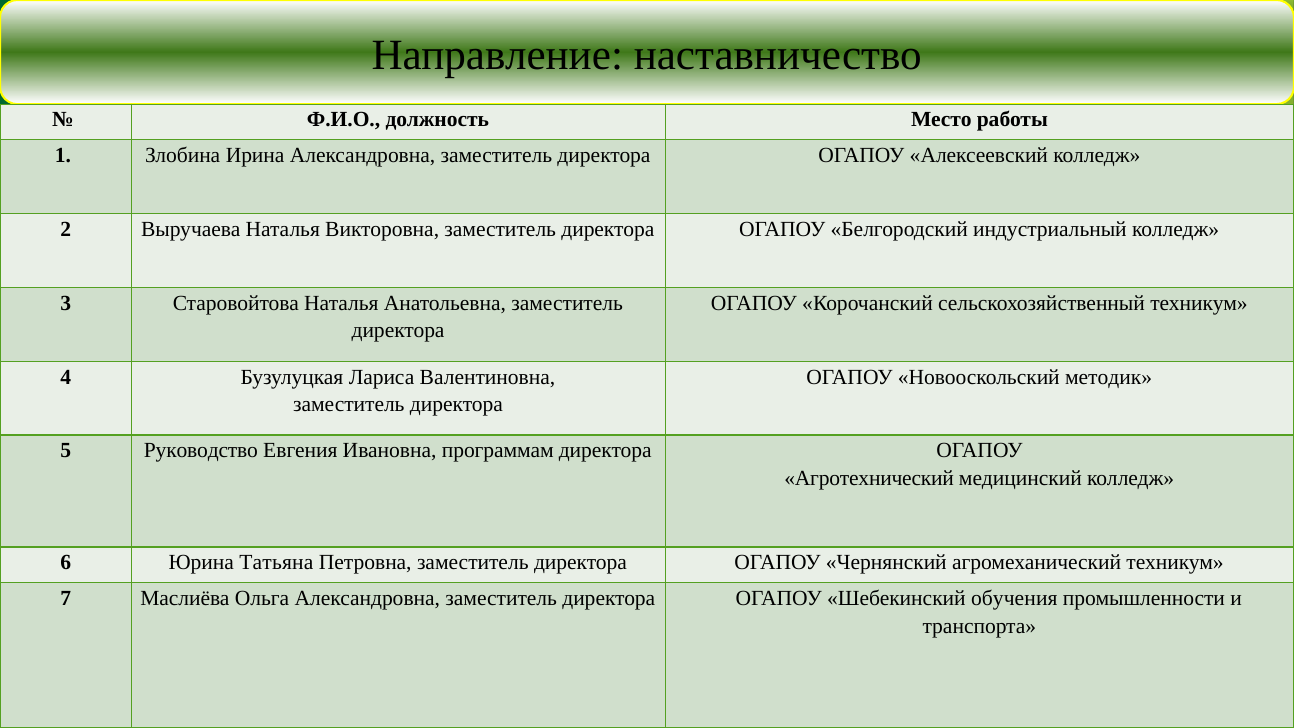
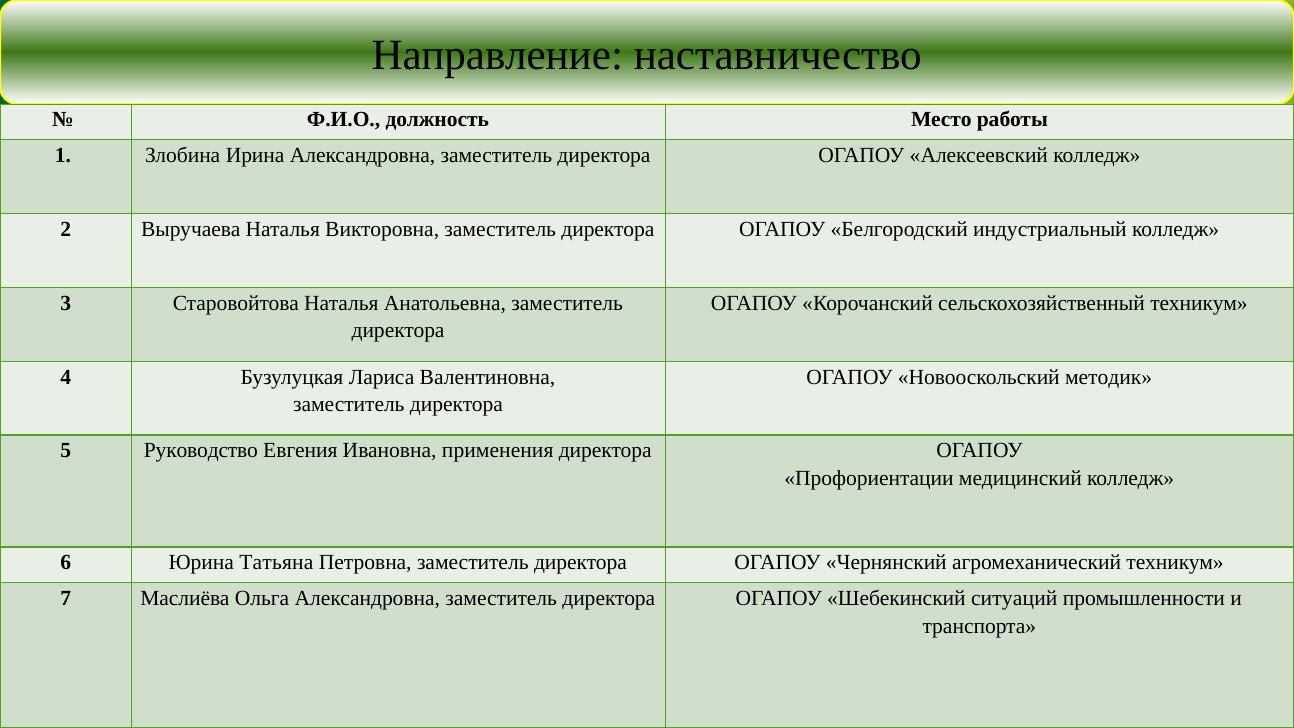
программам: программам -> применения (498, 451)
Агротехнический: Агротехнический -> Профориентации (869, 478)
обучения: обучения -> ситуаций (1014, 598)
